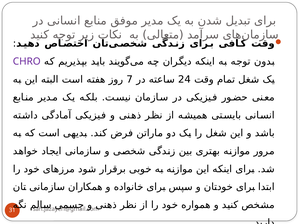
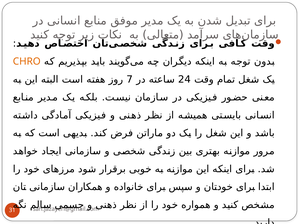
CHRO colour: purple -> orange (27, 61)
